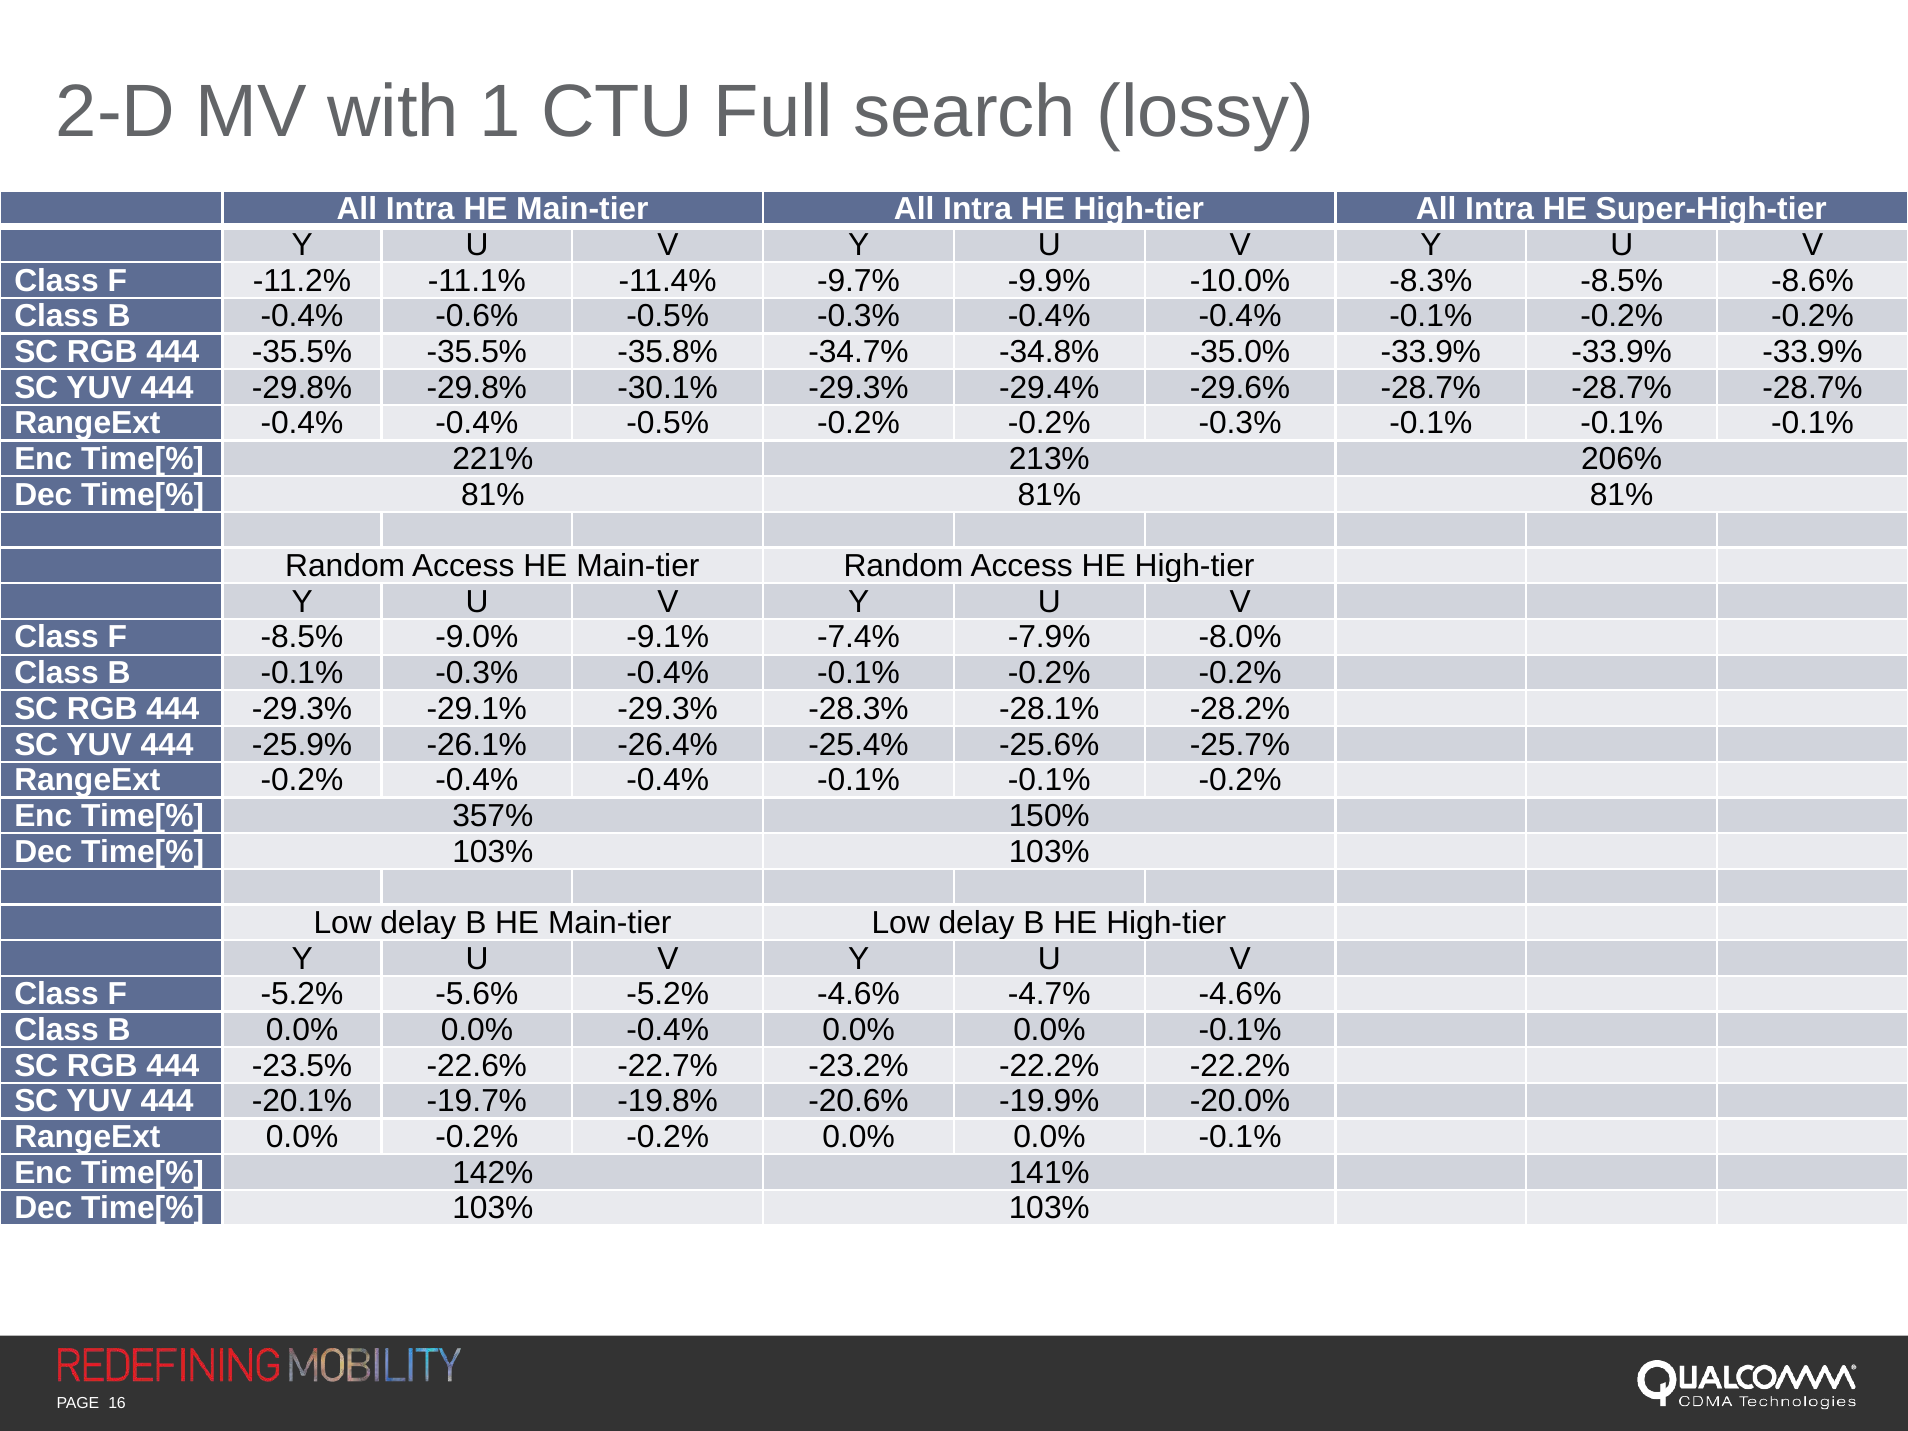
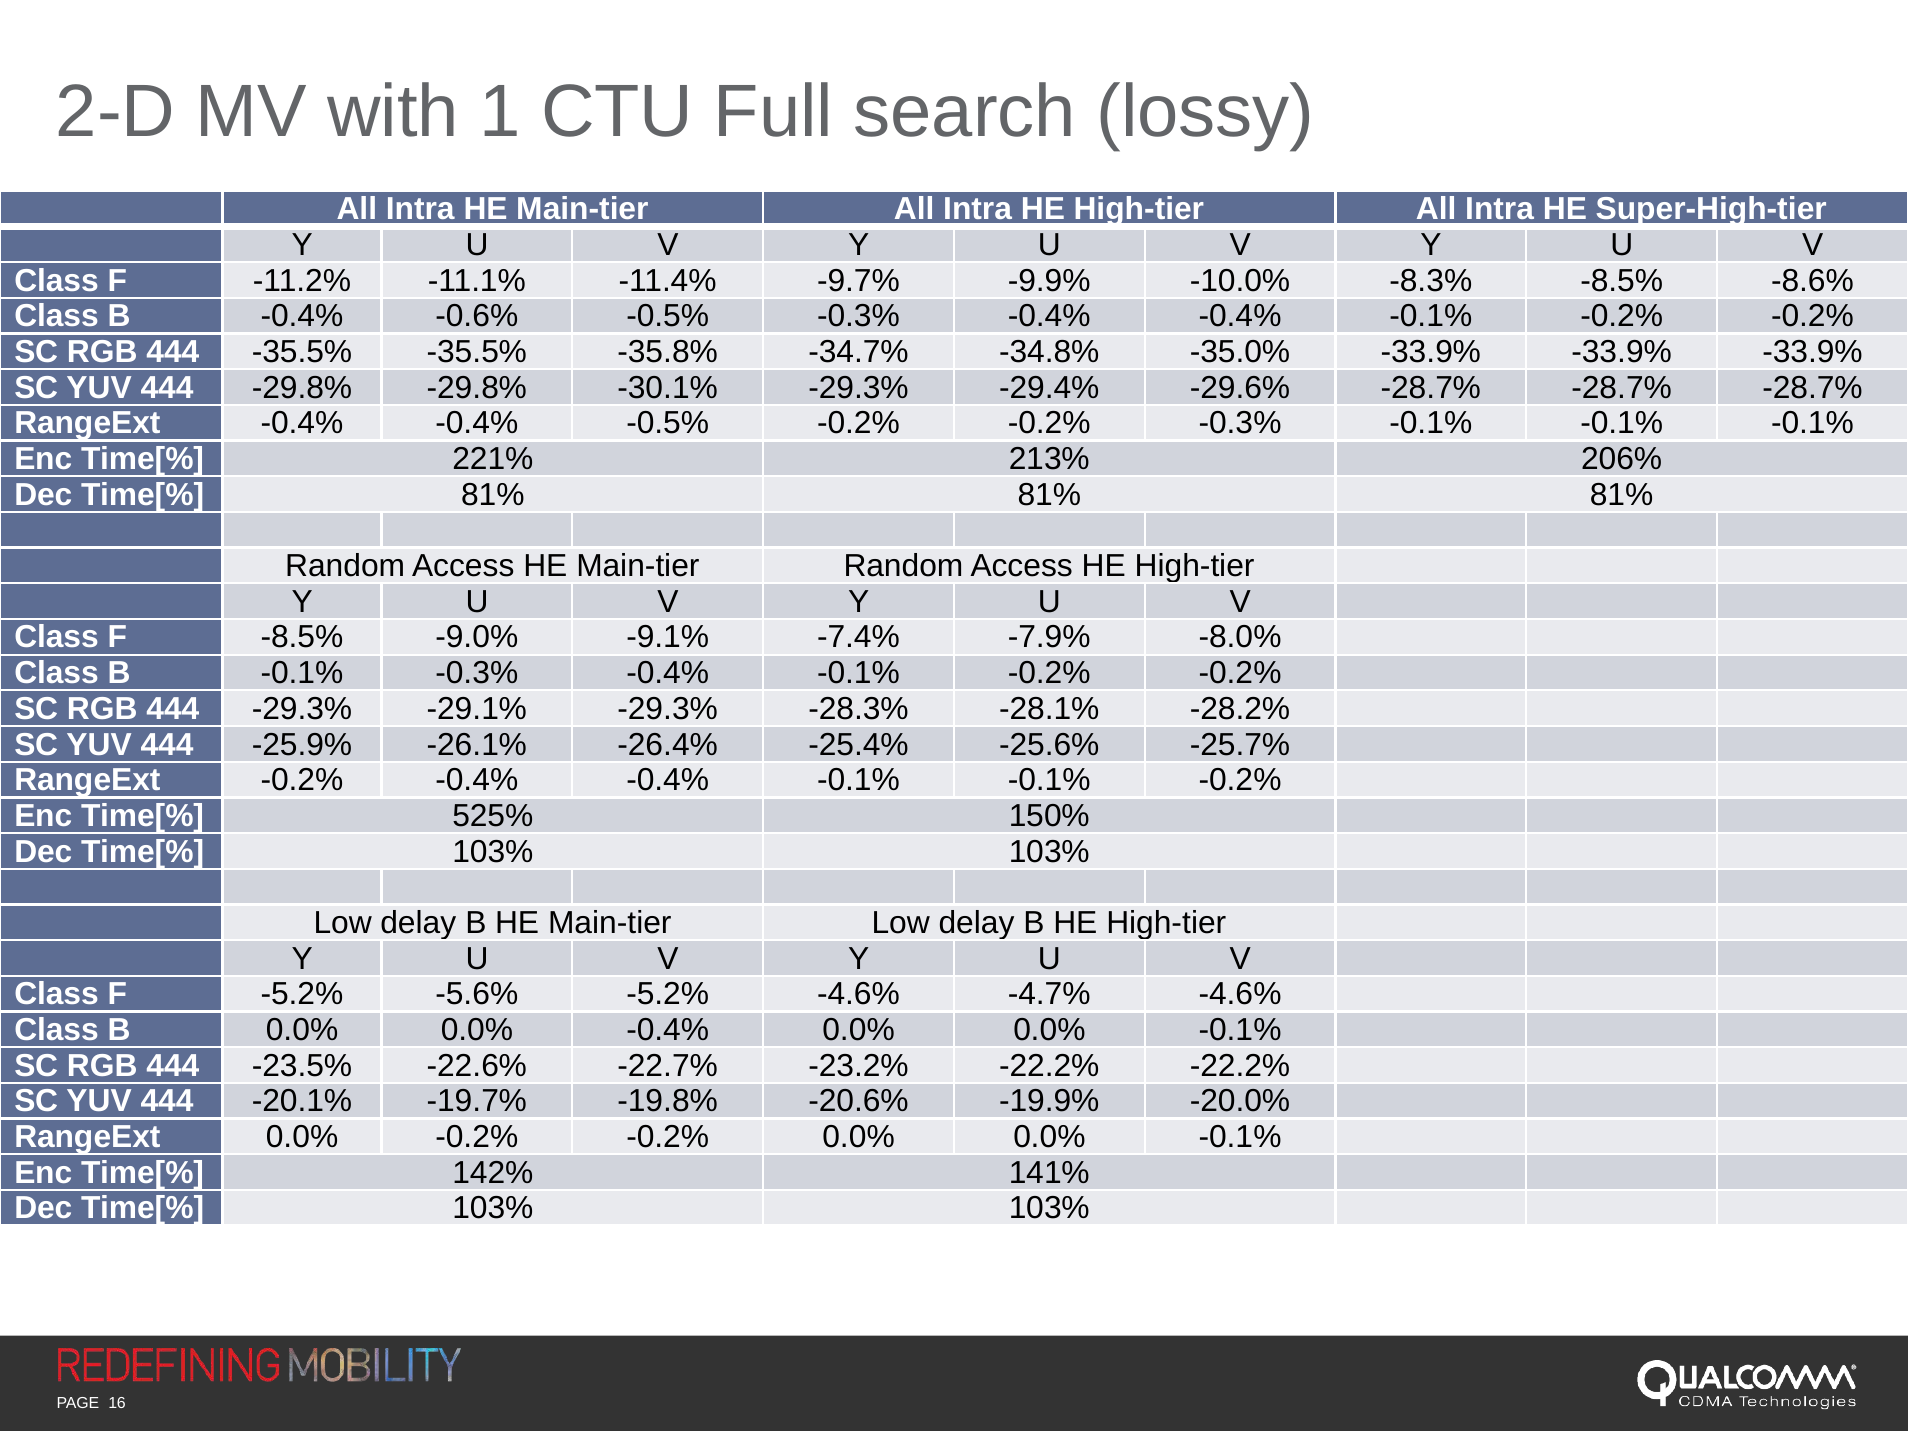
357%: 357% -> 525% (493, 816)
